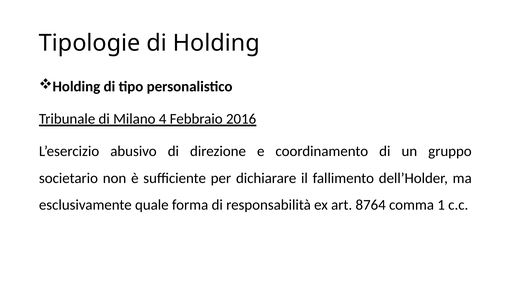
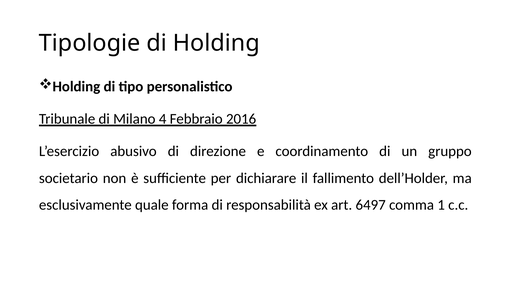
8764: 8764 -> 6497 (371, 205)
